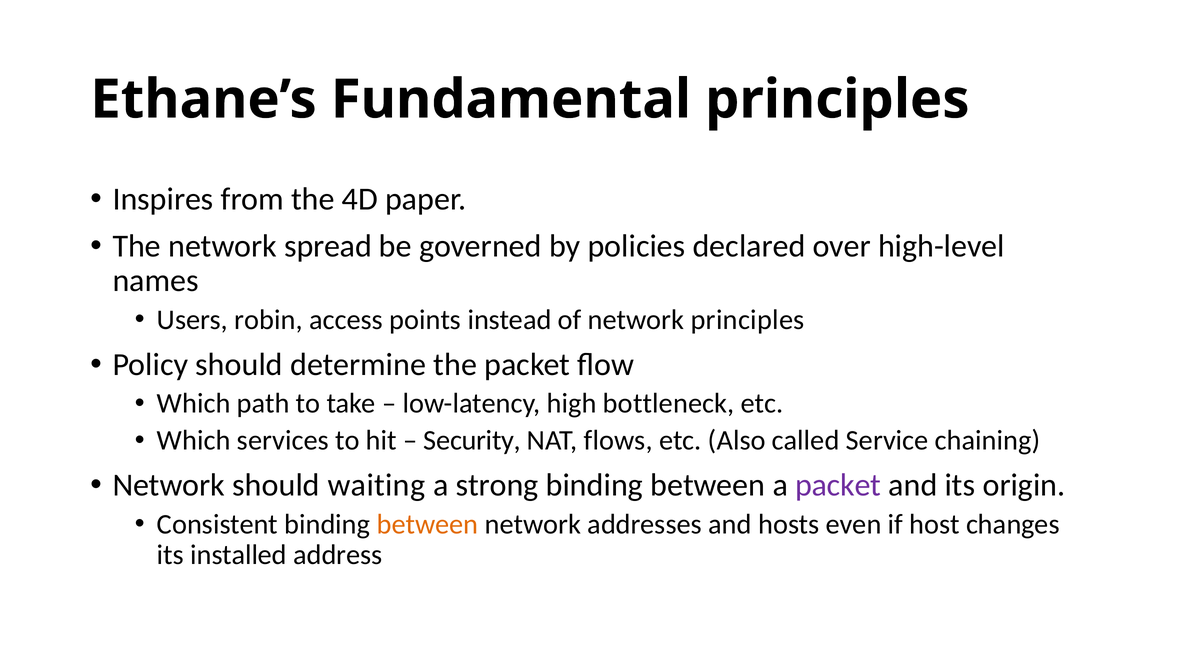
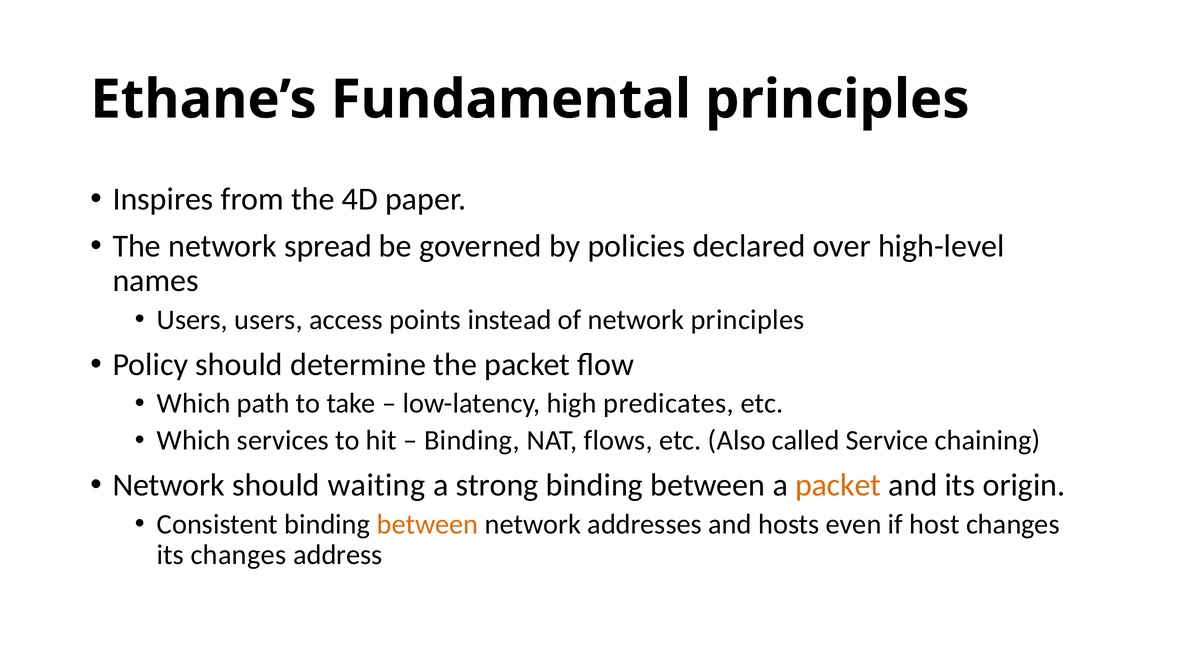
Users robin: robin -> users (268, 319)
bottleneck: bottleneck -> predicates (669, 403)
Security: Security -> Binding (472, 440)
packet colour: purple -> orange (838, 485)
its installed: installed -> changes (238, 555)
